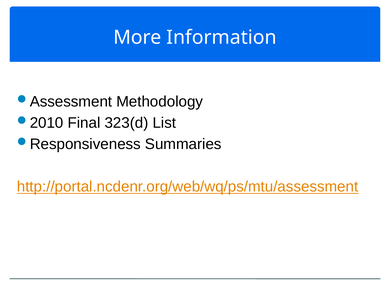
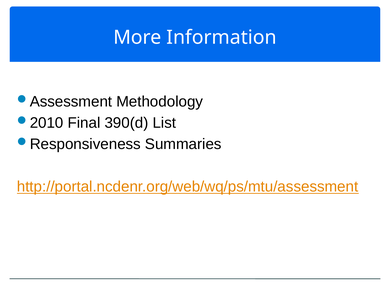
323(d: 323(d -> 390(d (126, 123)
